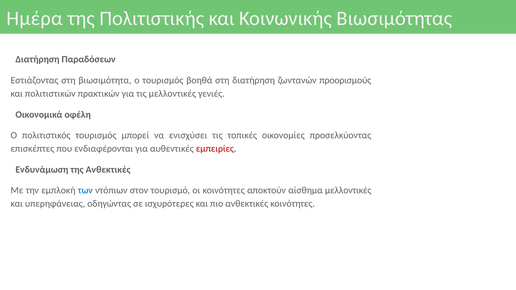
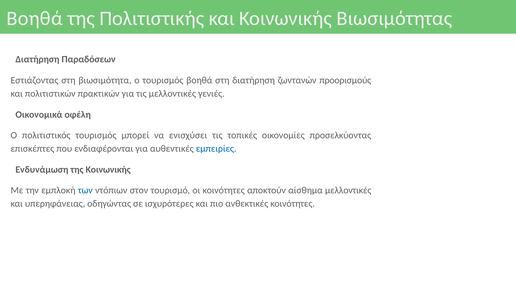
Ημέρα: Ημέρα -> Βοηθά (35, 18)
εμπειρίες colour: red -> blue (216, 149)
της Ανθεκτικές: Ανθεκτικές -> Κοινωνικής (108, 170)
